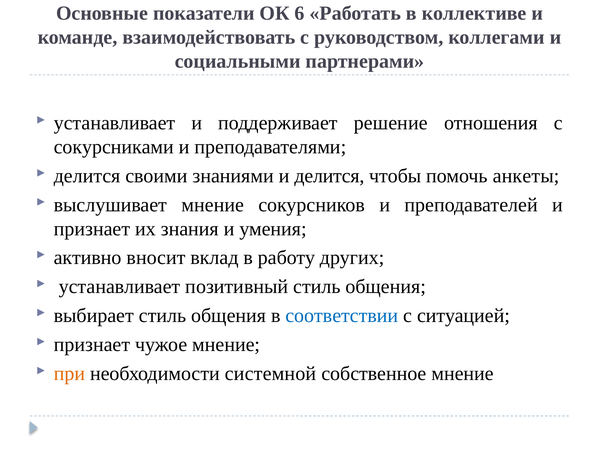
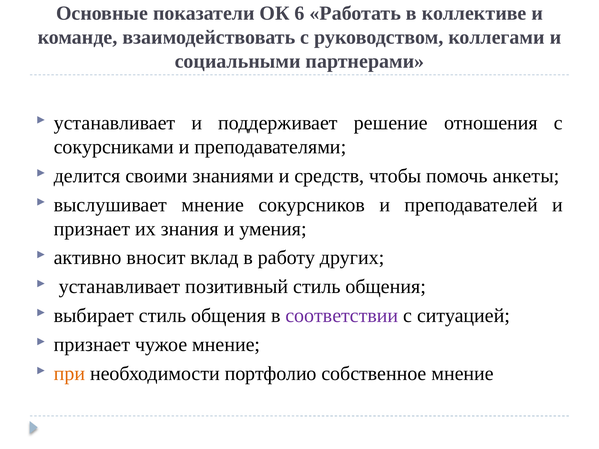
и делится: делится -> средств (329, 176)
соответствии colour: blue -> purple (342, 316)
системной: системной -> портфолио (271, 374)
